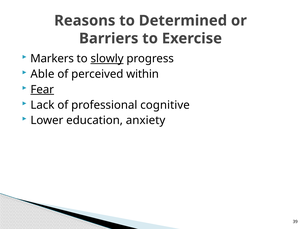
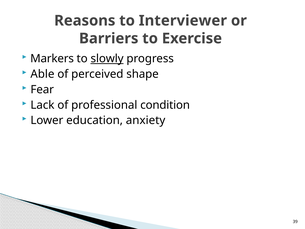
Determined: Determined -> Interviewer (183, 21)
within: within -> shape (143, 74)
Fear underline: present -> none (42, 89)
cognitive: cognitive -> condition (165, 105)
